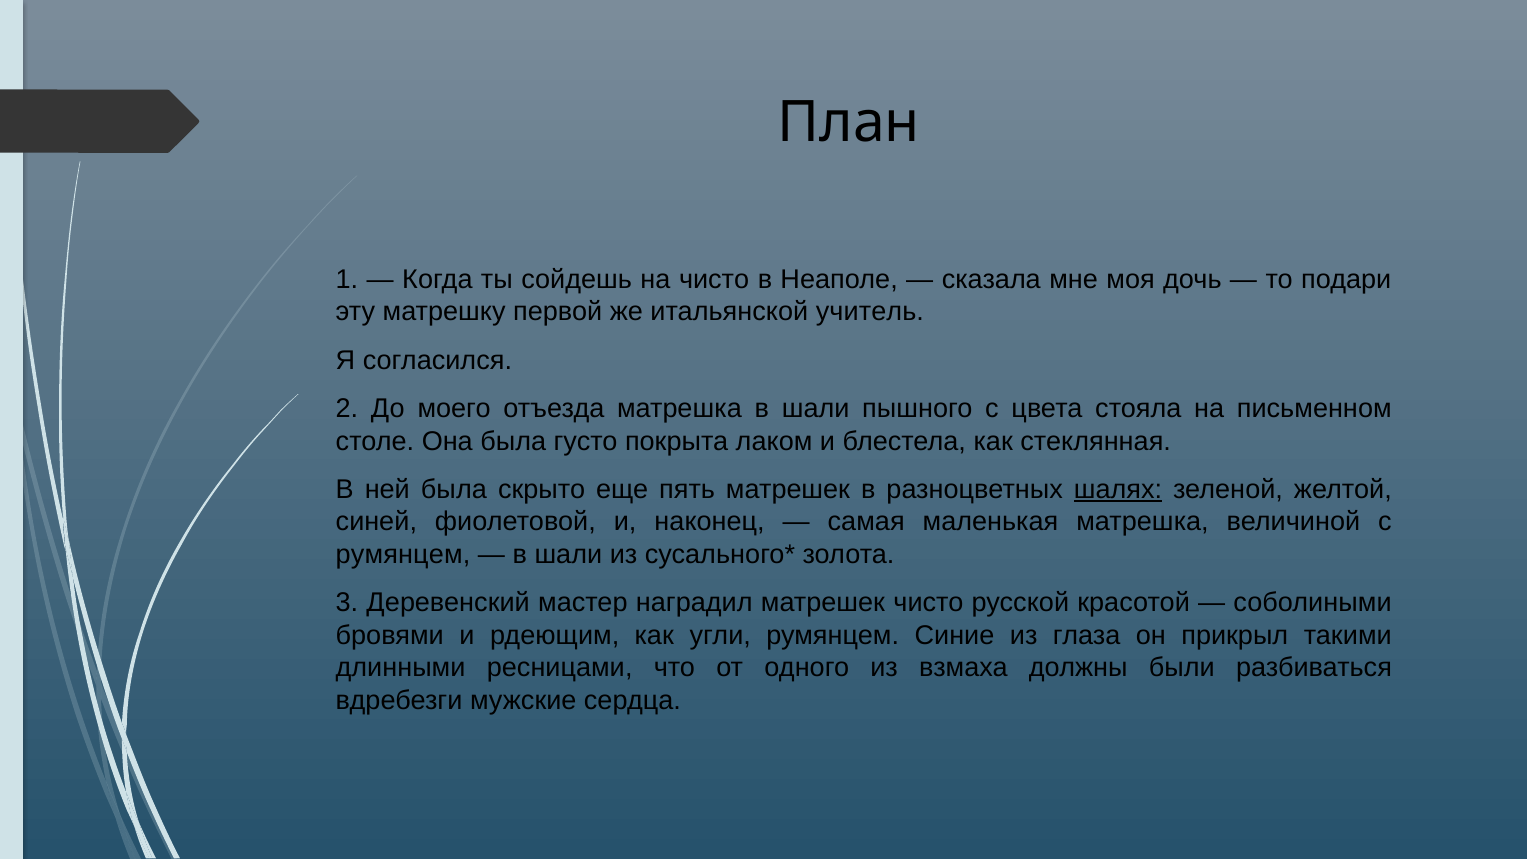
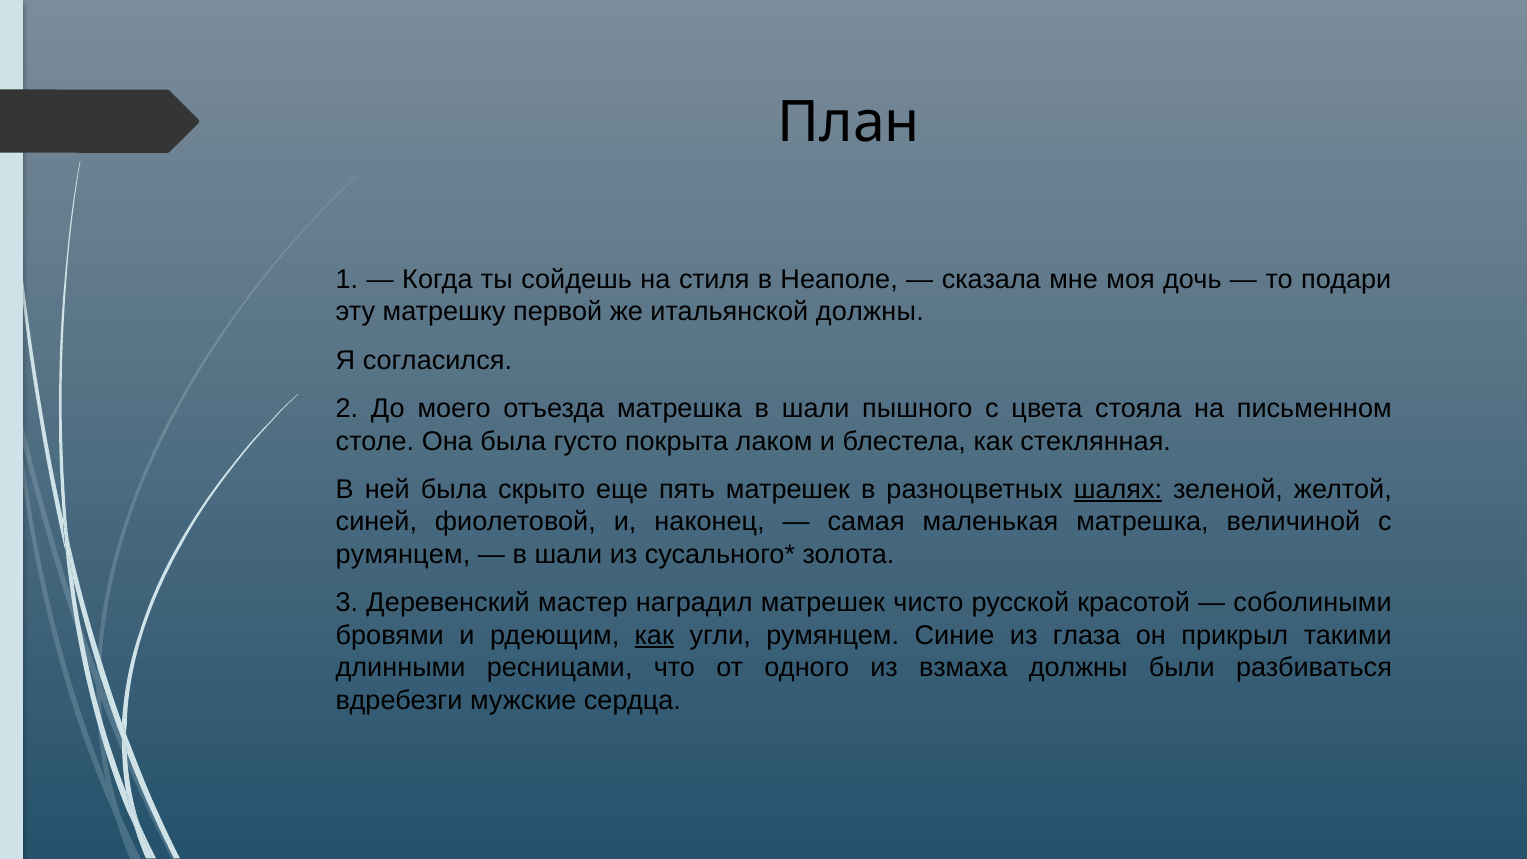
на чисто: чисто -> стиля (714, 279)
итальянской учитель: учитель -> должны (870, 312)
как underline: none -> present (654, 635)
